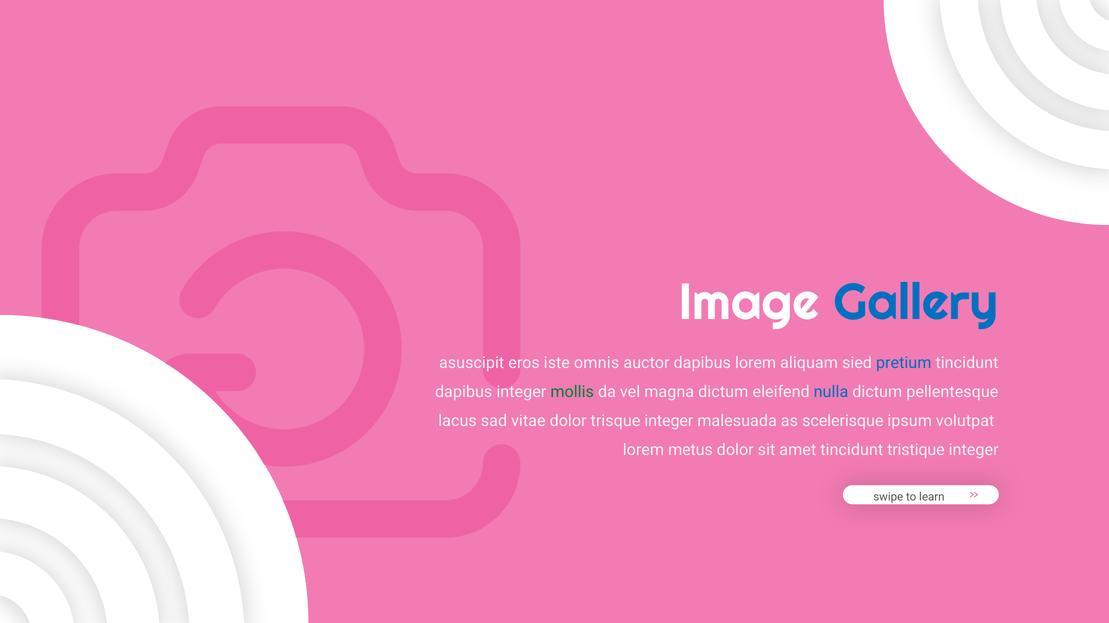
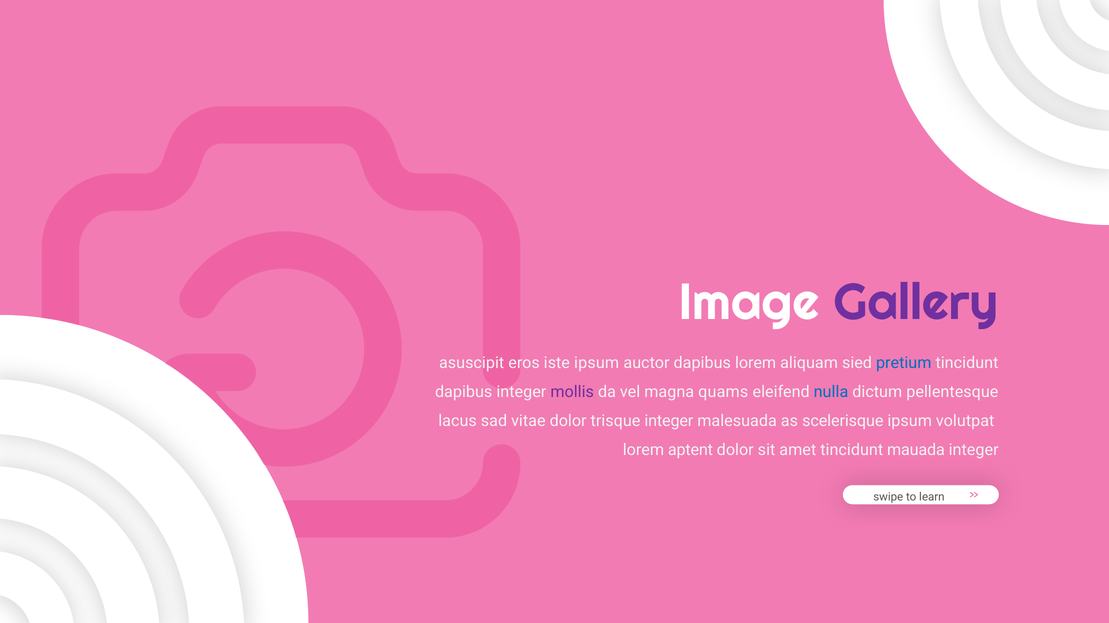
Gallery colour: blue -> purple (916, 303)
iste omnis: omnis -> ipsum (597, 363)
mollis colour: green -> purple (572, 392)
magna dictum: dictum -> quams (723, 392)
metus: metus -> aptent (690, 451)
tristique: tristique -> mauada (916, 451)
